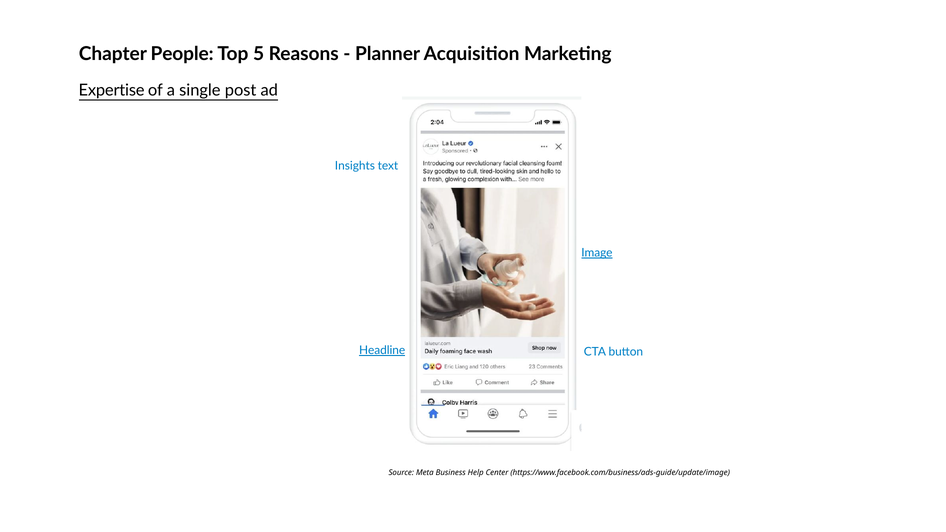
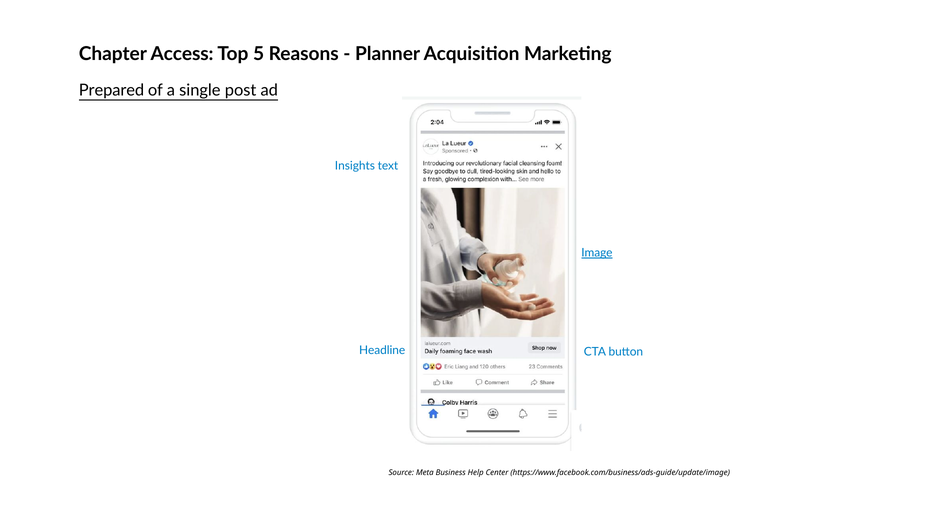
People: People -> Access (182, 54)
Expertise: Expertise -> Prepared (112, 90)
Headline underline: present -> none (382, 351)
